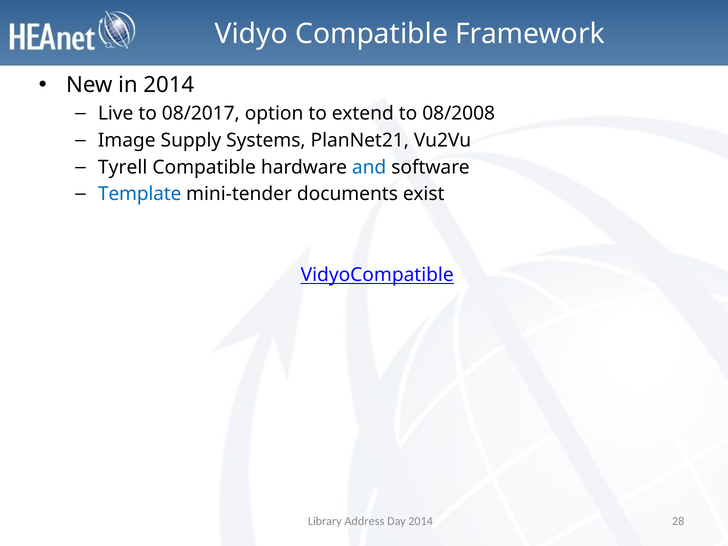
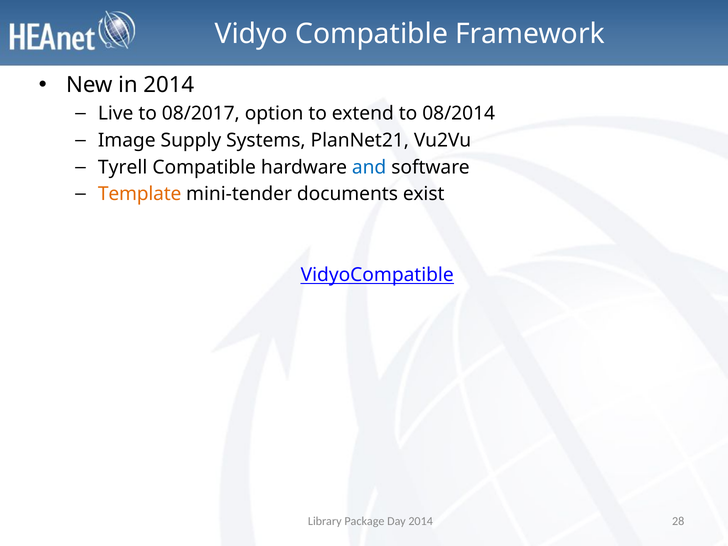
08/2008: 08/2008 -> 08/2014 (459, 114)
Template colour: blue -> orange (140, 194)
Address: Address -> Package (364, 521)
